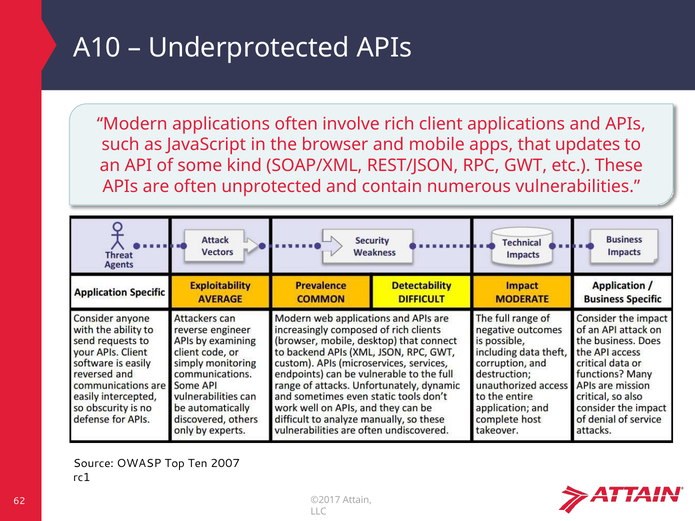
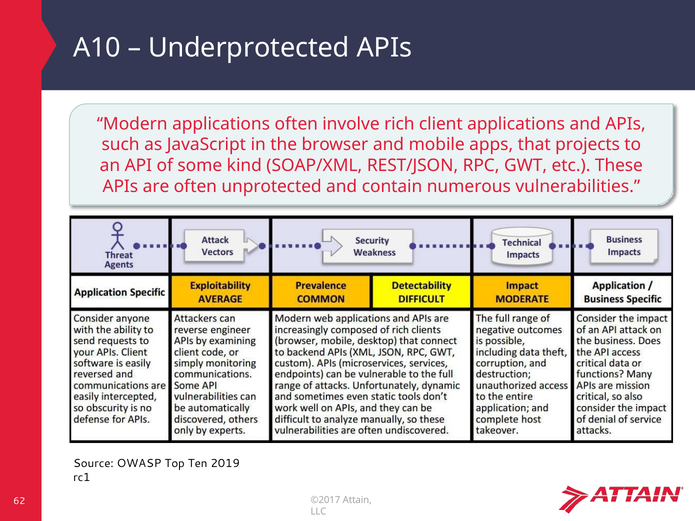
updates: updates -> projects (588, 145)
2007: 2007 -> 2019 (225, 464)
